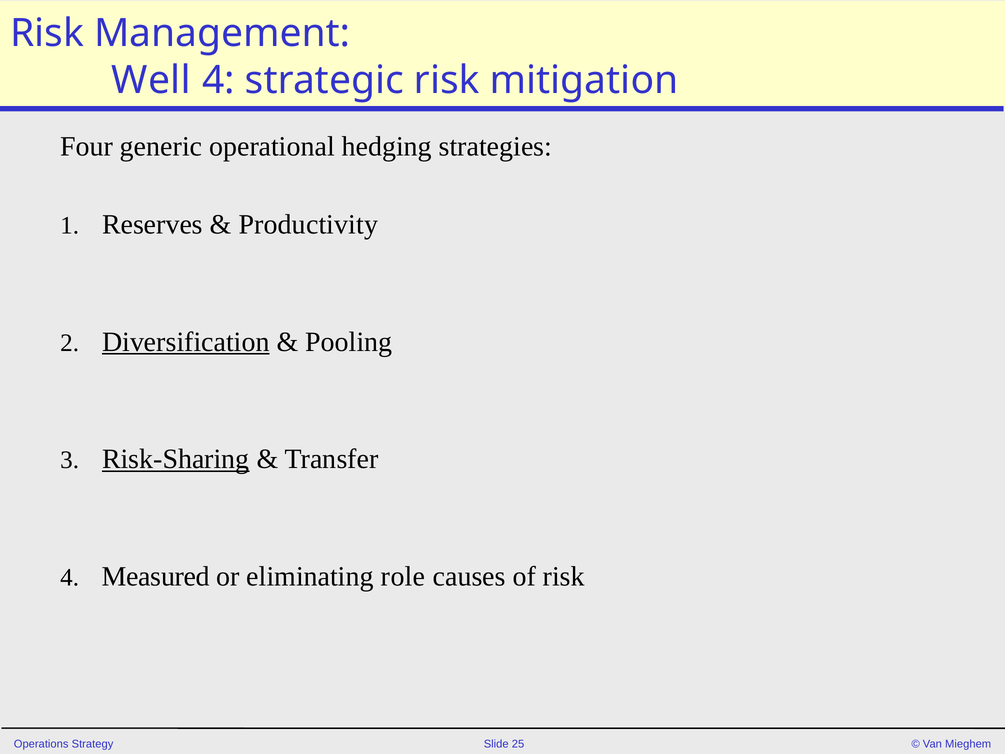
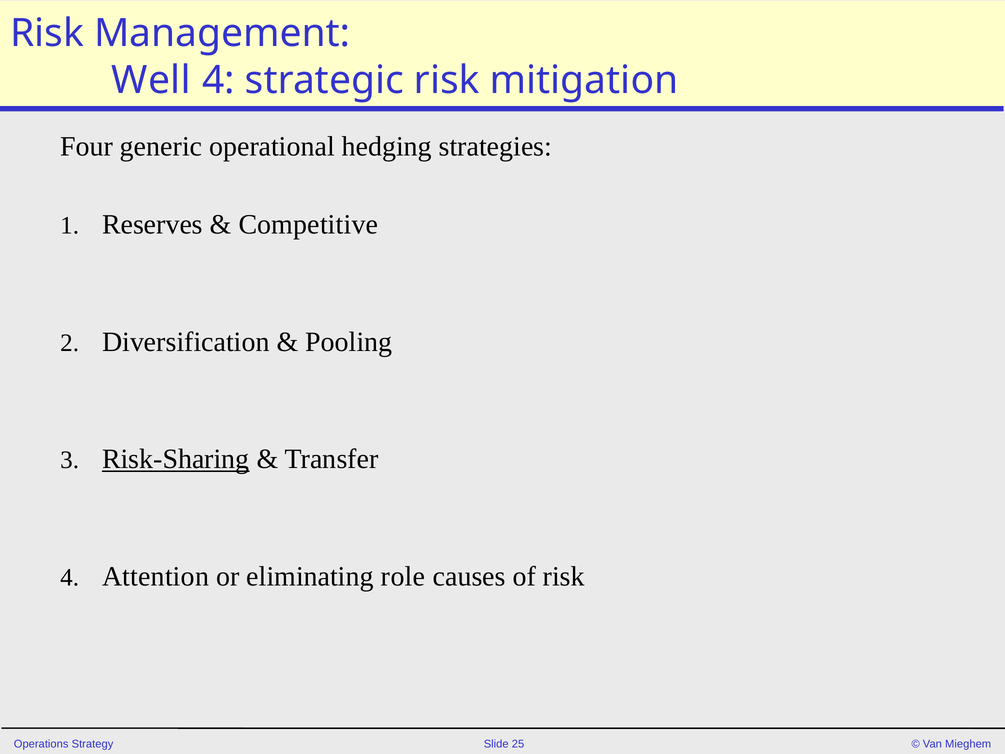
Productivity: Productivity -> Competitive (308, 224)
Diversification underline: present -> none (186, 342)
Measured: Measured -> Attention (156, 576)
